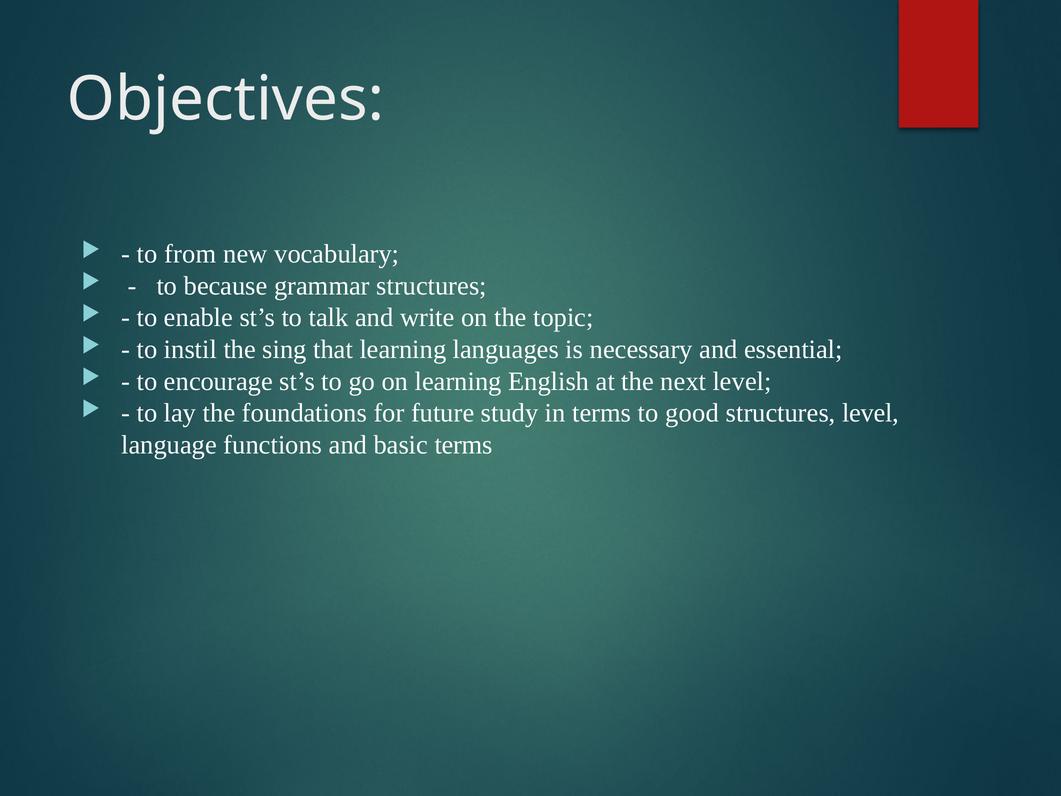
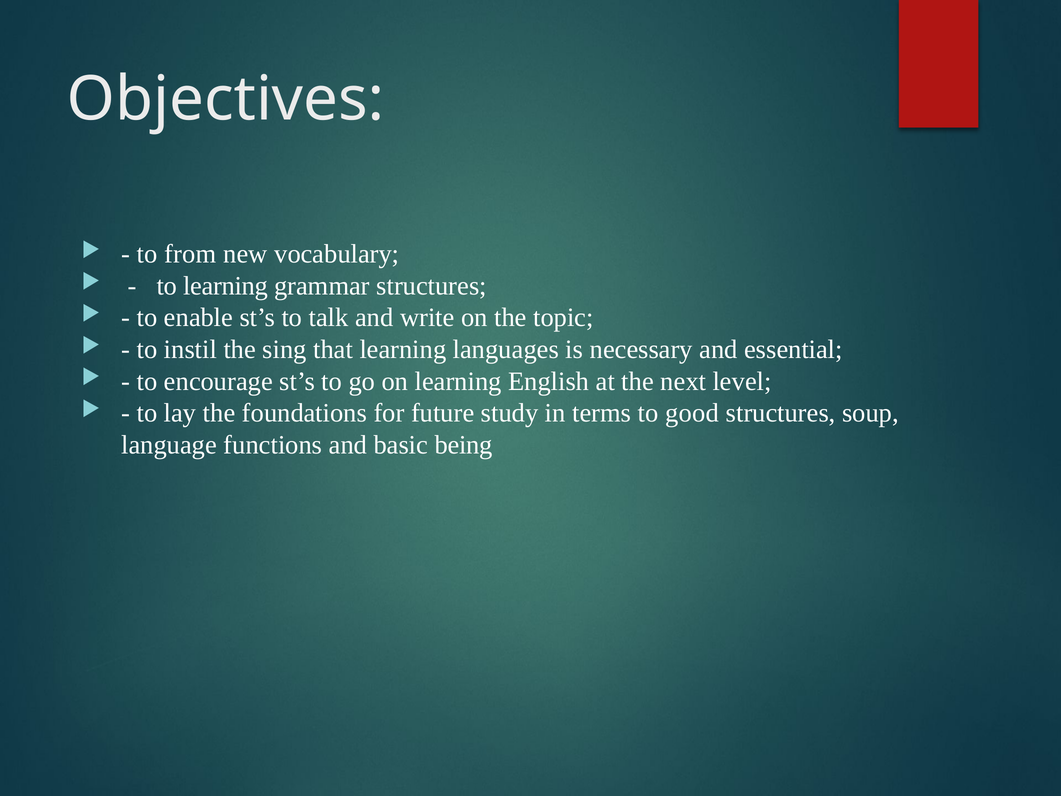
to because: because -> learning (226, 286)
structures level: level -> soup (870, 413)
basic terms: terms -> being (463, 445)
